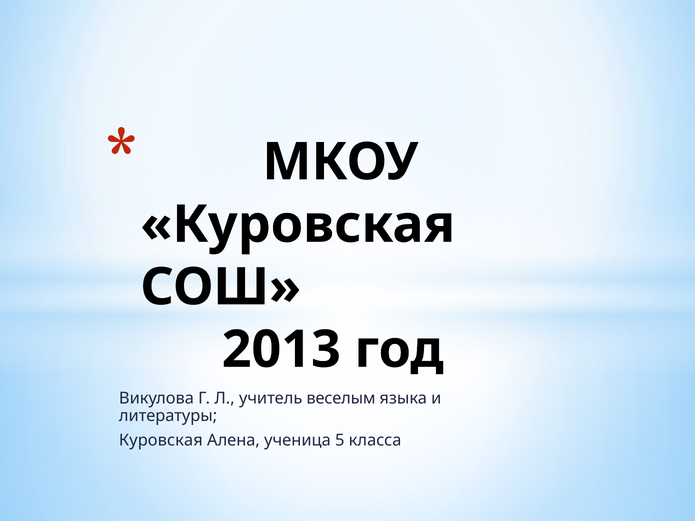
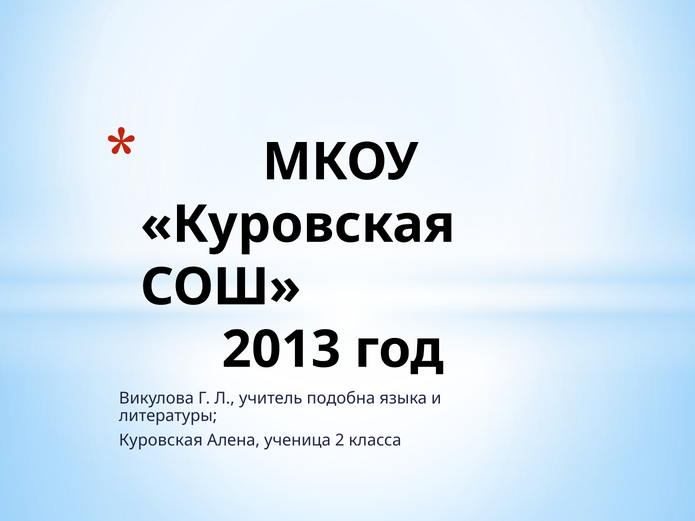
веселым: веселым -> подобна (341, 399)
5: 5 -> 2 (340, 440)
